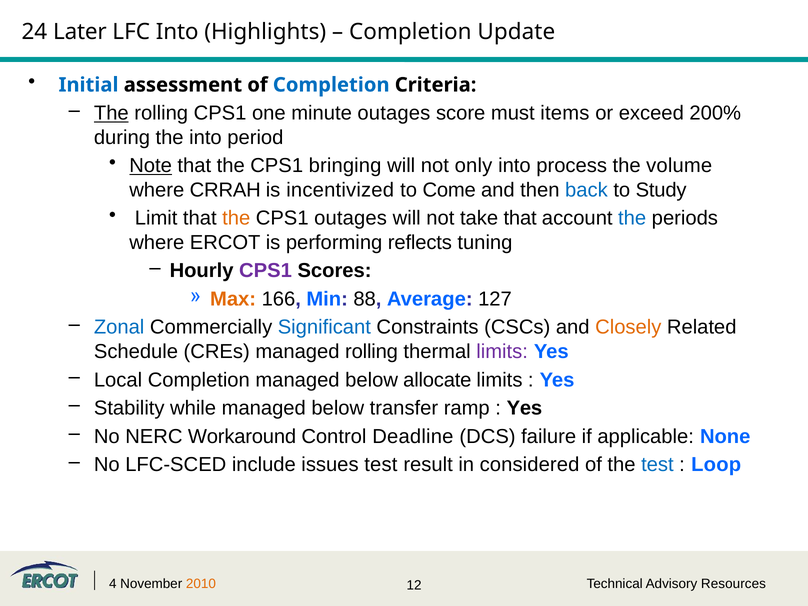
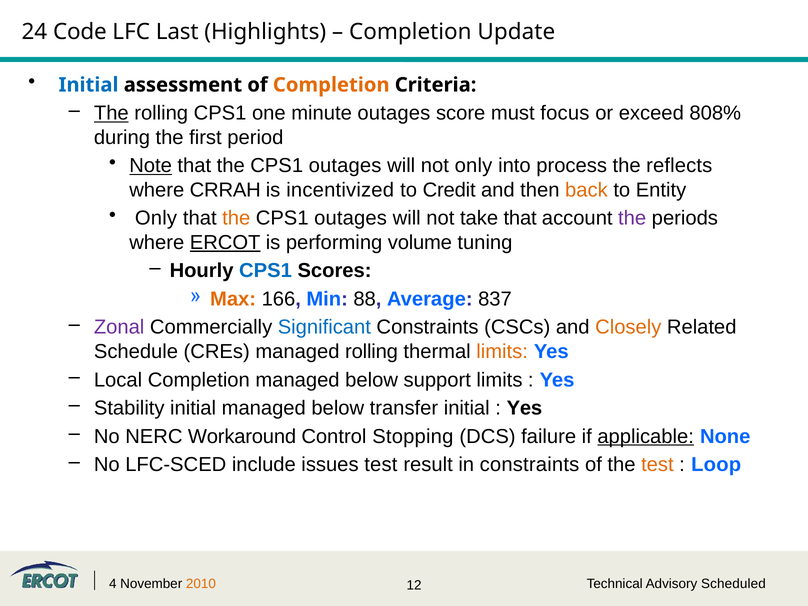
Later: Later -> Code (80, 32)
LFC Into: Into -> Last (177, 32)
Completion colour: blue -> orange (331, 85)
items: items -> focus (565, 113)
200%: 200% -> 808% (715, 113)
the into: into -> first (205, 137)
bringing: bringing -> outages (345, 166)
volume: volume -> reflects (679, 166)
Come: Come -> Credit (449, 190)
back colour: blue -> orange (586, 190)
Study: Study -> Entity (661, 190)
Limit: Limit -> Only (156, 218)
the colour: blue -> purple (632, 218)
ERCOT underline: none -> present (225, 242)
reflects: reflects -> volume (420, 242)
CPS1 colour: purple -> blue (265, 271)
127: 127 -> 837 (495, 299)
Zonal colour: blue -> purple (119, 327)
limits colour: purple -> orange (502, 352)
allocate: allocate -> support (437, 380)
Stability while: while -> initial (193, 408)
transfer ramp: ramp -> initial (467, 408)
Deadline: Deadline -> Stopping (413, 436)
applicable underline: none -> present (646, 436)
in considered: considered -> constraints (529, 465)
test colour: blue -> orange (657, 465)
Resources: Resources -> Scheduled (733, 584)
